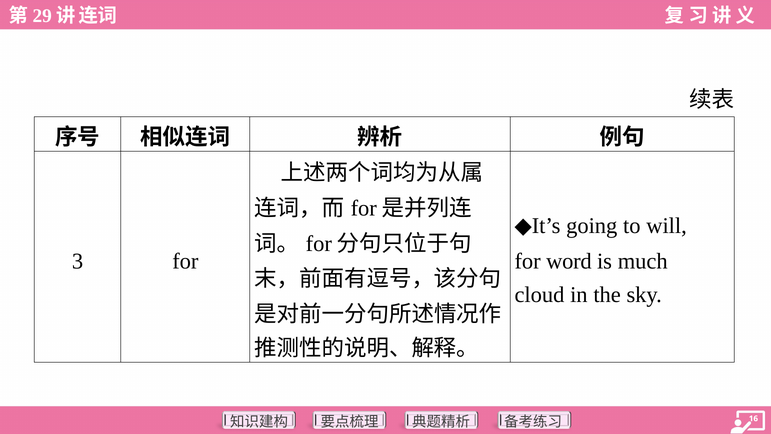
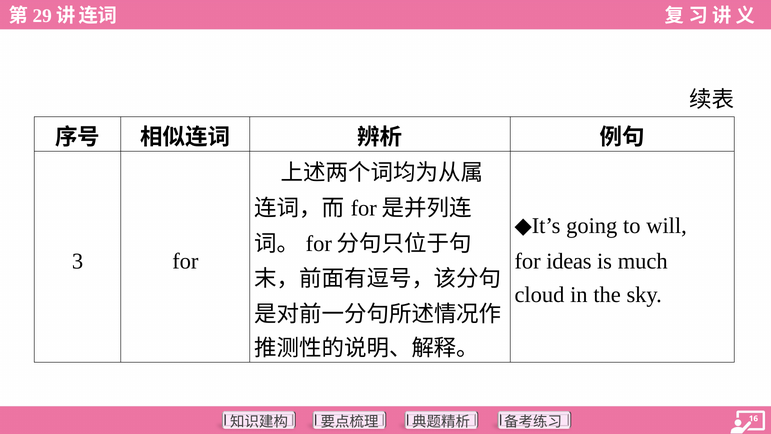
word: word -> ideas (569, 261)
